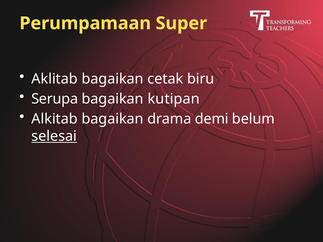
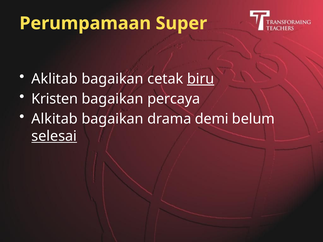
biru underline: none -> present (201, 79)
Serupa: Serupa -> Kristen (55, 99)
kutipan: kutipan -> percaya (174, 99)
